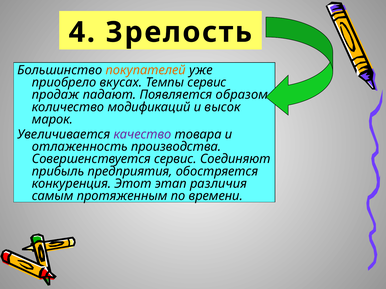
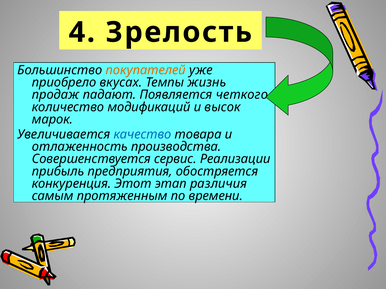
Темпы сервис: сервис -> жизнь (207, 83)
образом: образом -> четкого (242, 95)
качество colour: purple -> blue (142, 135)
Соединяют: Соединяют -> Реализации (235, 159)
